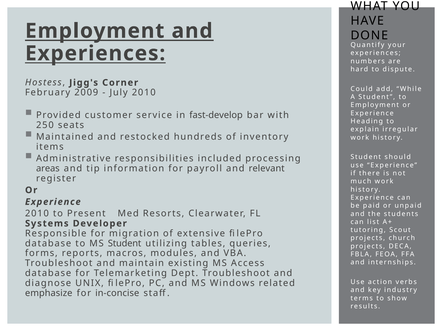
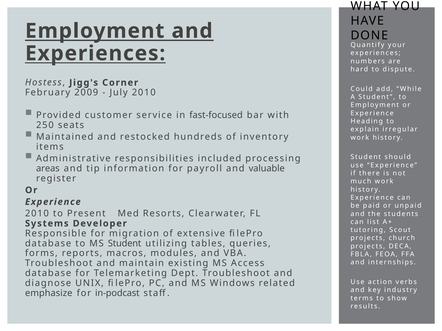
fast-develop: fast-develop -> fast-focused (216, 115)
relevant: relevant -> valuable (267, 169)
in-concise: in-concise -> in-podcast (117, 293)
